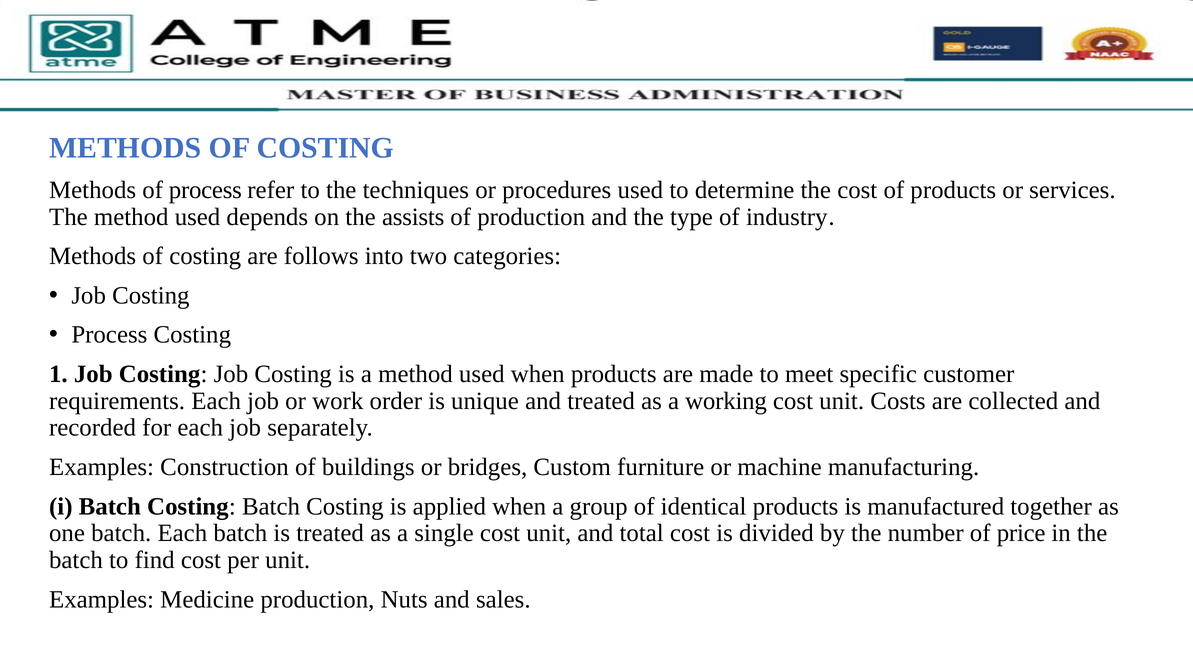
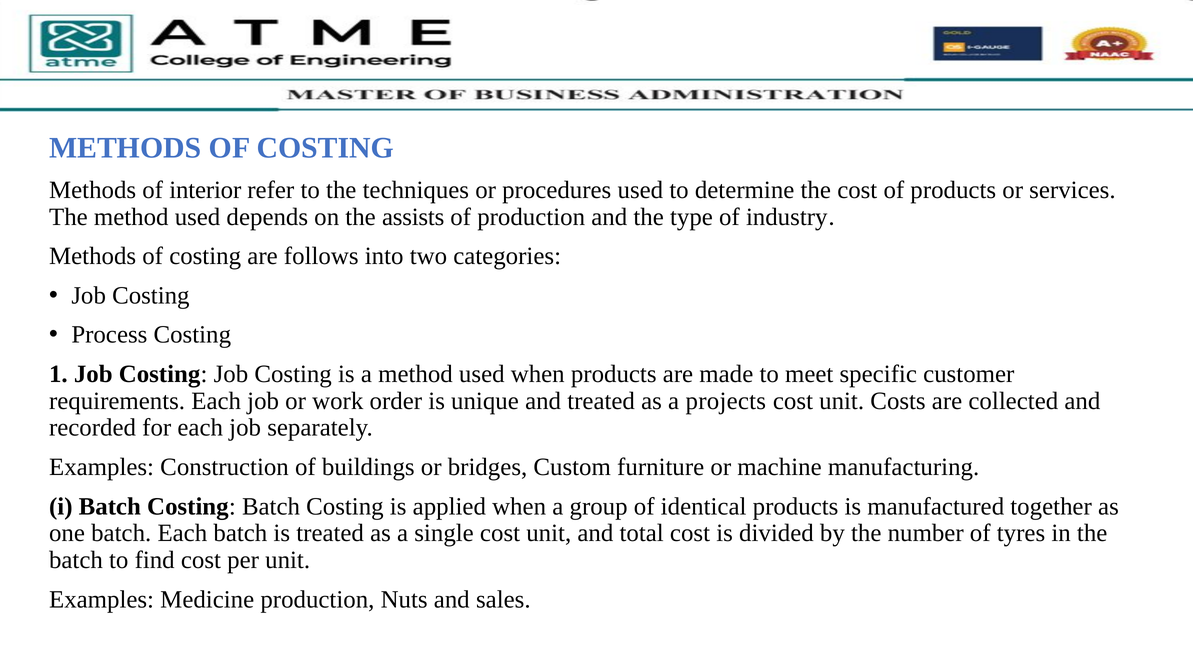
of process: process -> interior (205, 190)
working: working -> projects (726, 401)
price: price -> tyres (1021, 533)
